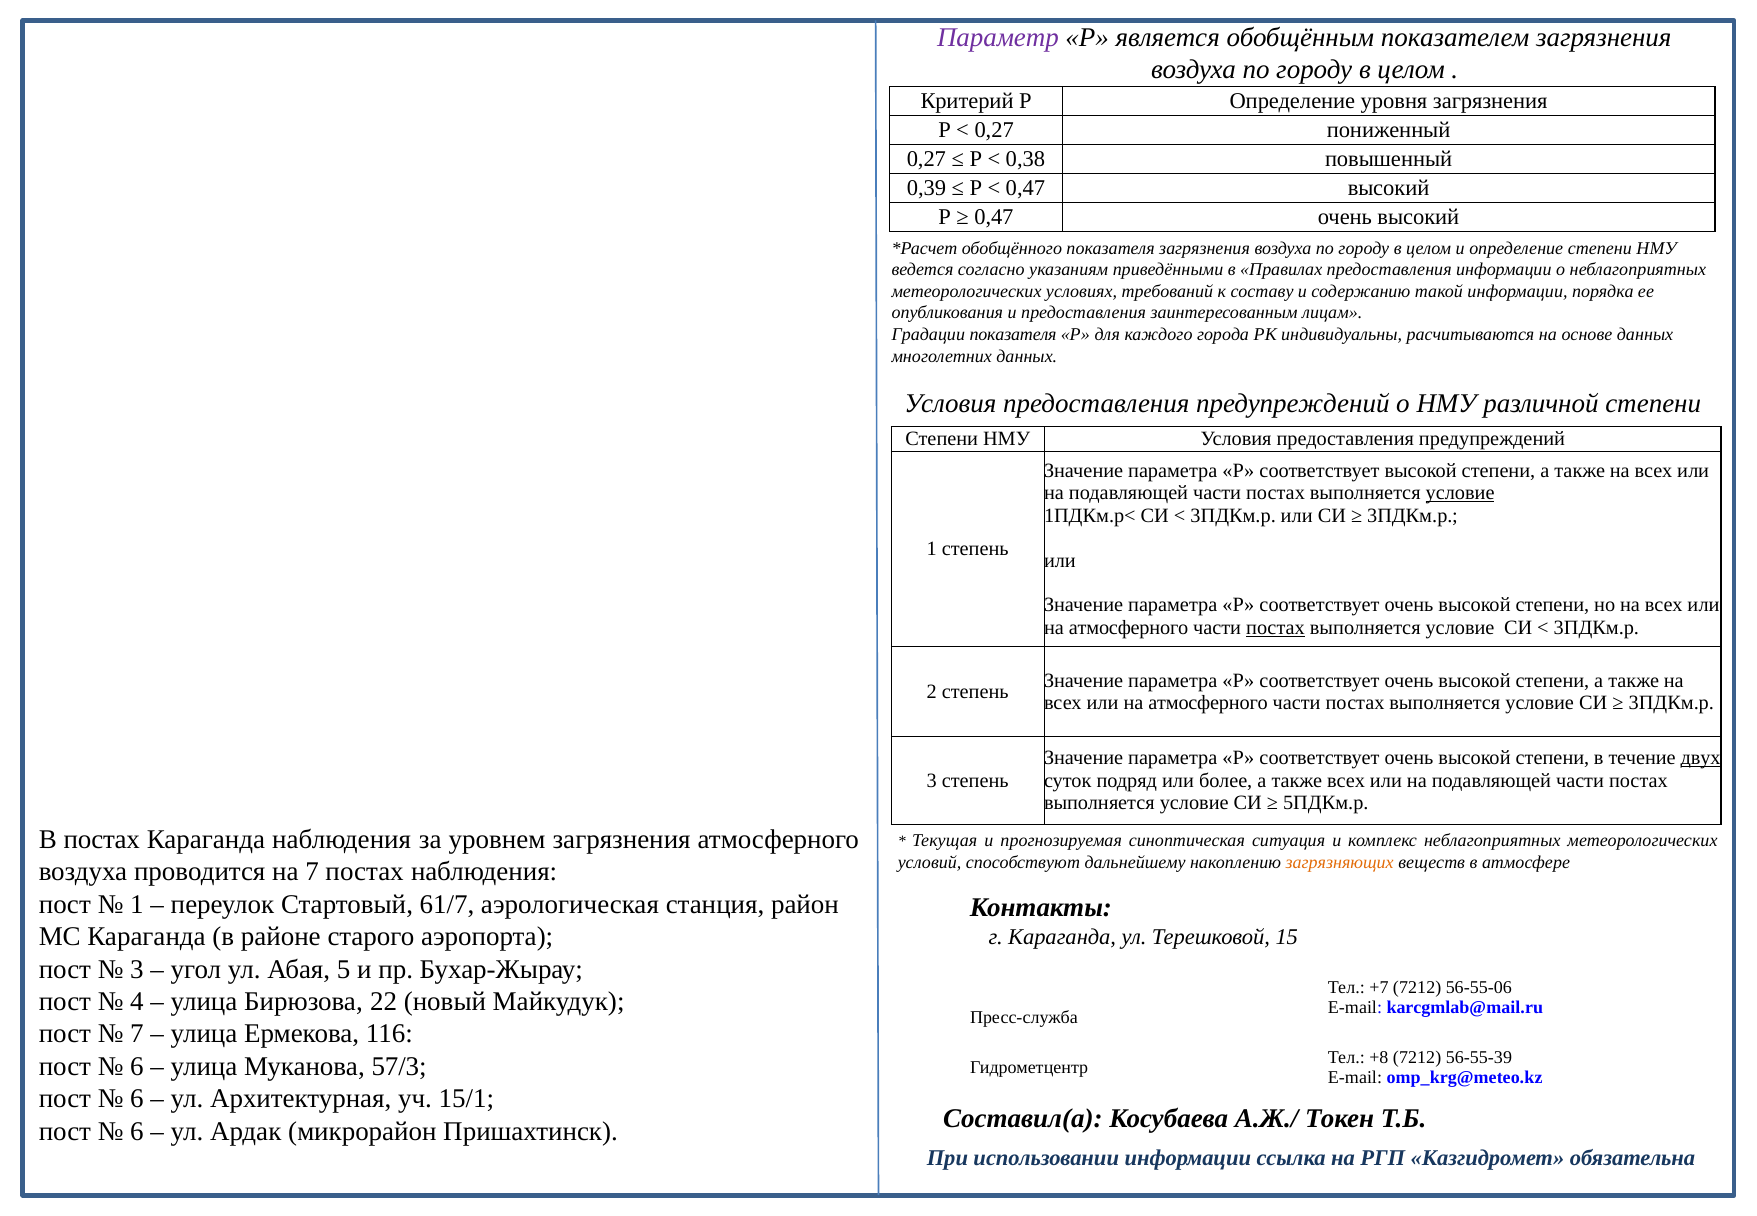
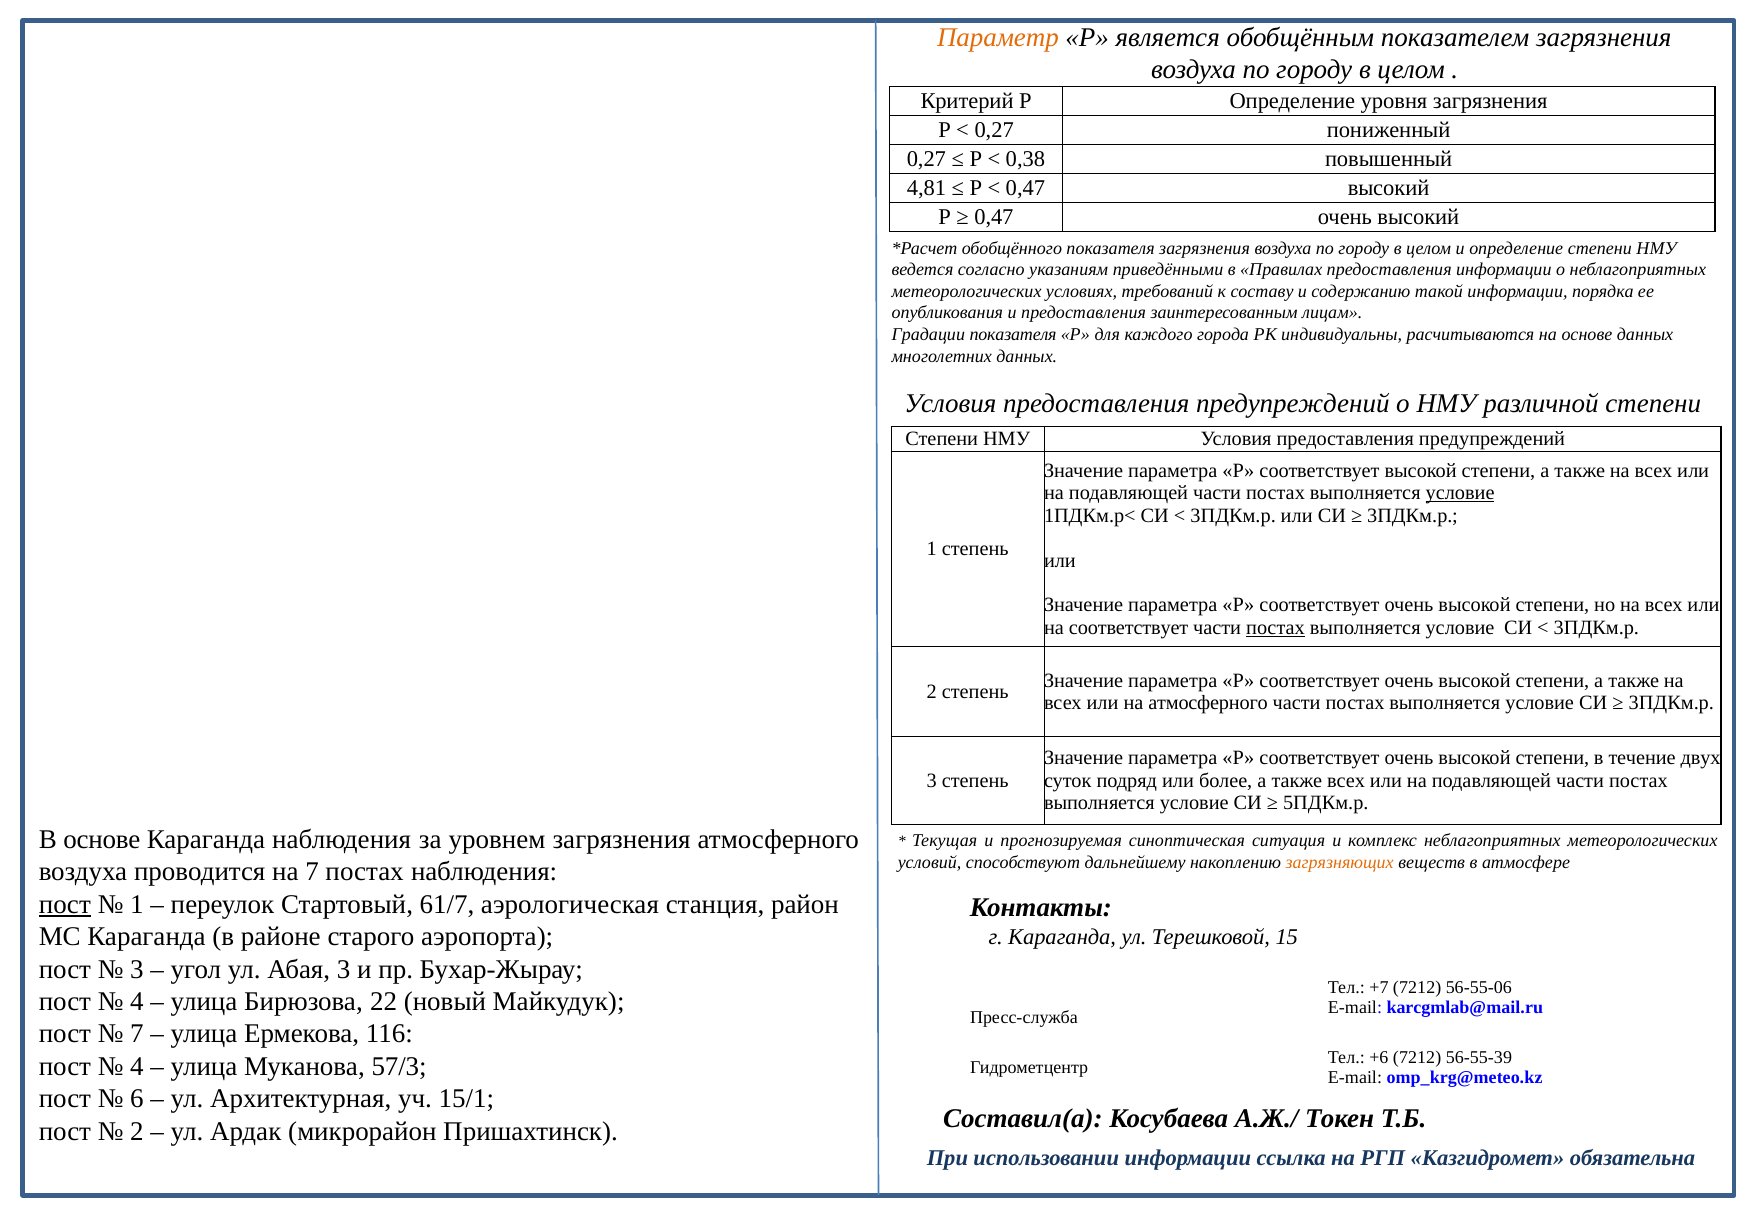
Параметр colour: purple -> orange (998, 37)
0,39: 0,39 -> 4,81 (926, 188)
атмосферного: атмосферного -> соответствует (1129, 628)
двух underline: present -> none (1701, 758)
В постах: постах -> основе (102, 840)
пост underline: none -> present (65, 905)
Абая 5: 5 -> 3 (344, 969)
+8: +8 -> +6 (1379, 1058)
6: 6 -> 4 (137, 1067)
6: 6 -> 2 (137, 1132)
